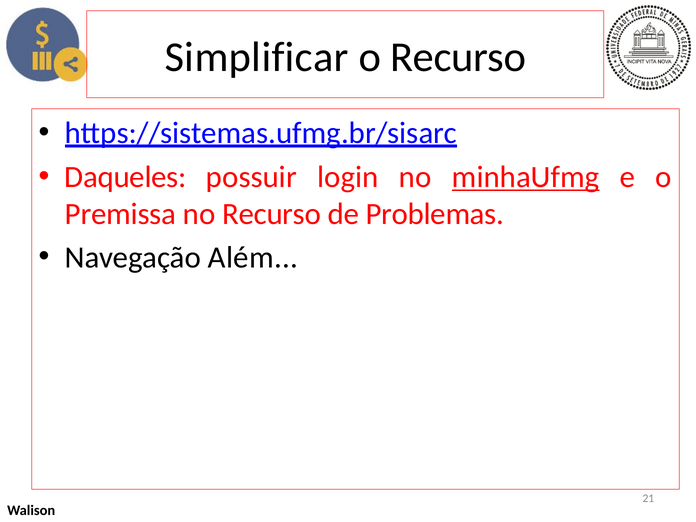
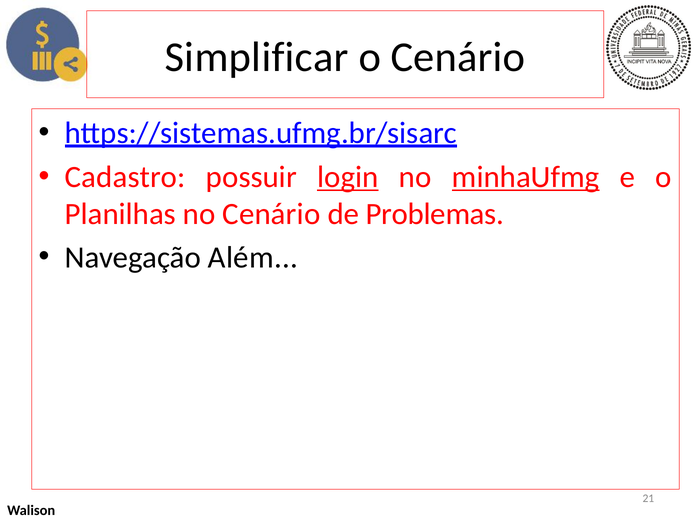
o Recurso: Recurso -> Cenário (458, 57)
Daqueles: Daqueles -> Cadastro (125, 177)
login underline: none -> present (348, 177)
Premissa: Premissa -> Planilhas (120, 214)
no Recurso: Recurso -> Cenário (271, 214)
